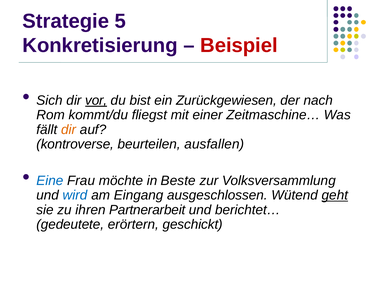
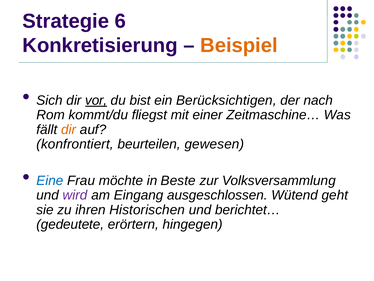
5: 5 -> 6 (120, 21)
Beispiel colour: red -> orange (239, 45)
Zurückgewiesen: Zurückgewiesen -> Berücksichtigen (226, 100)
kontroverse: kontroverse -> konfrontiert (75, 144)
ausfallen: ausfallen -> gewesen (214, 144)
wird colour: blue -> purple (75, 195)
geht underline: present -> none (335, 195)
Partnerarbeit: Partnerarbeit -> Historischen (147, 209)
geschickt: geschickt -> hingegen (193, 224)
